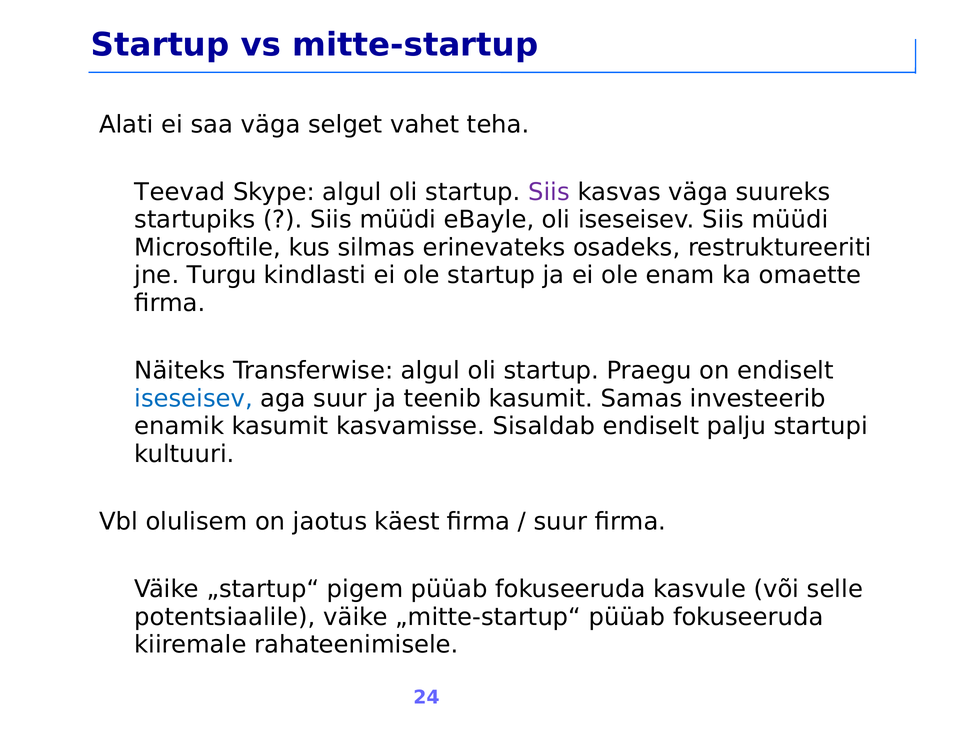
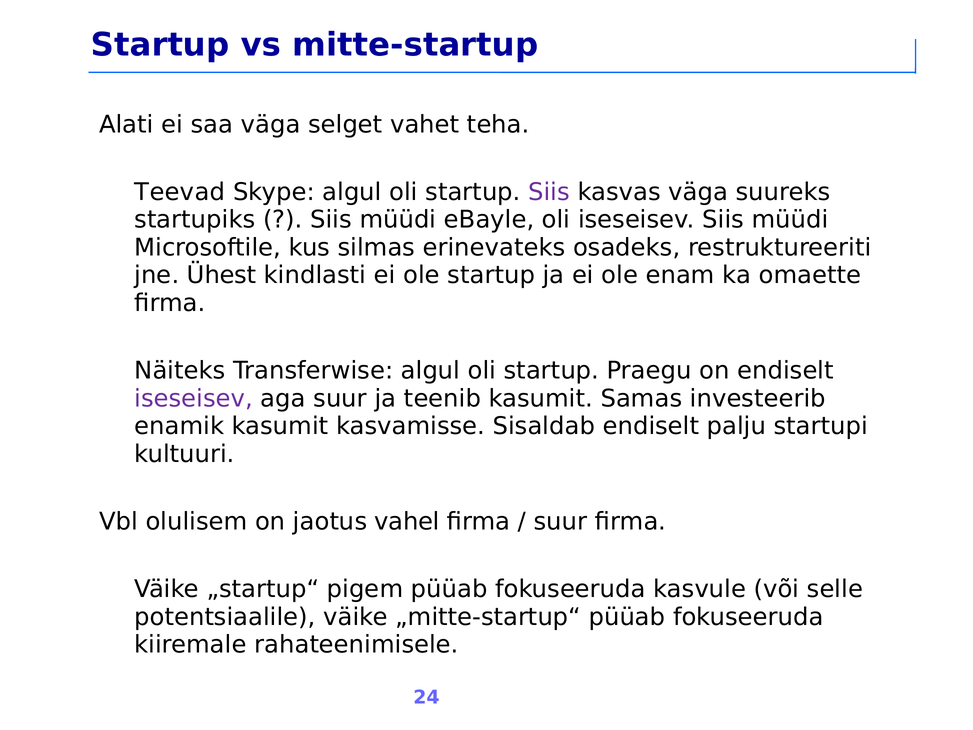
Turgu: Turgu -> Ühest (222, 275)
iseseisev colour: blue -> purple (194, 398)
käest: käest -> vahel (407, 521)
